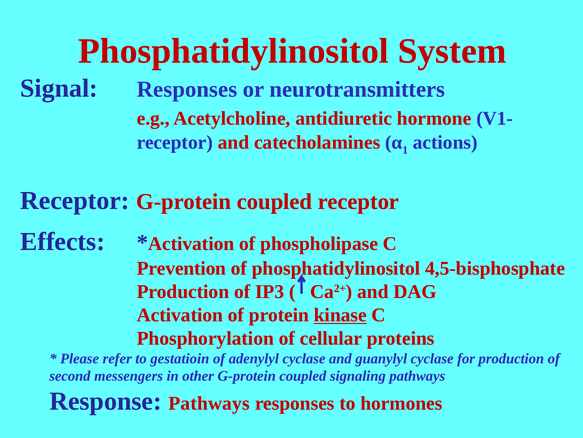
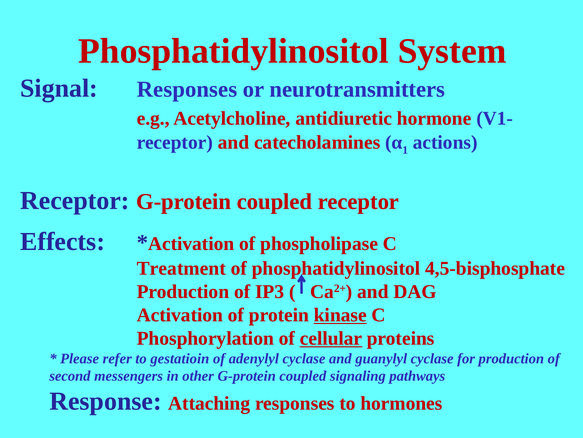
Prevention: Prevention -> Treatment (181, 268)
cellular underline: none -> present (331, 338)
Response Pathways: Pathways -> Attaching (209, 403)
